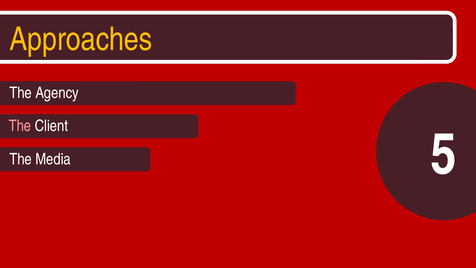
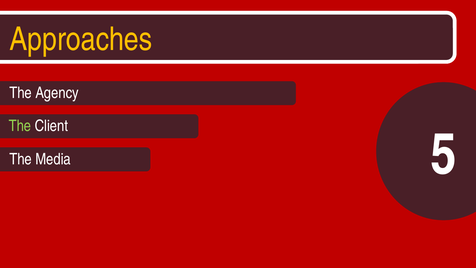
The colour: pink -> light green (20, 126)
